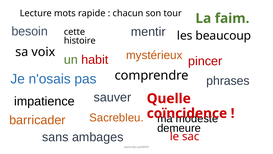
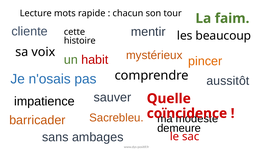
besoin: besoin -> cliente (30, 31)
pincer colour: red -> orange (205, 61)
phrases: phrases -> aussitôt (228, 81)
